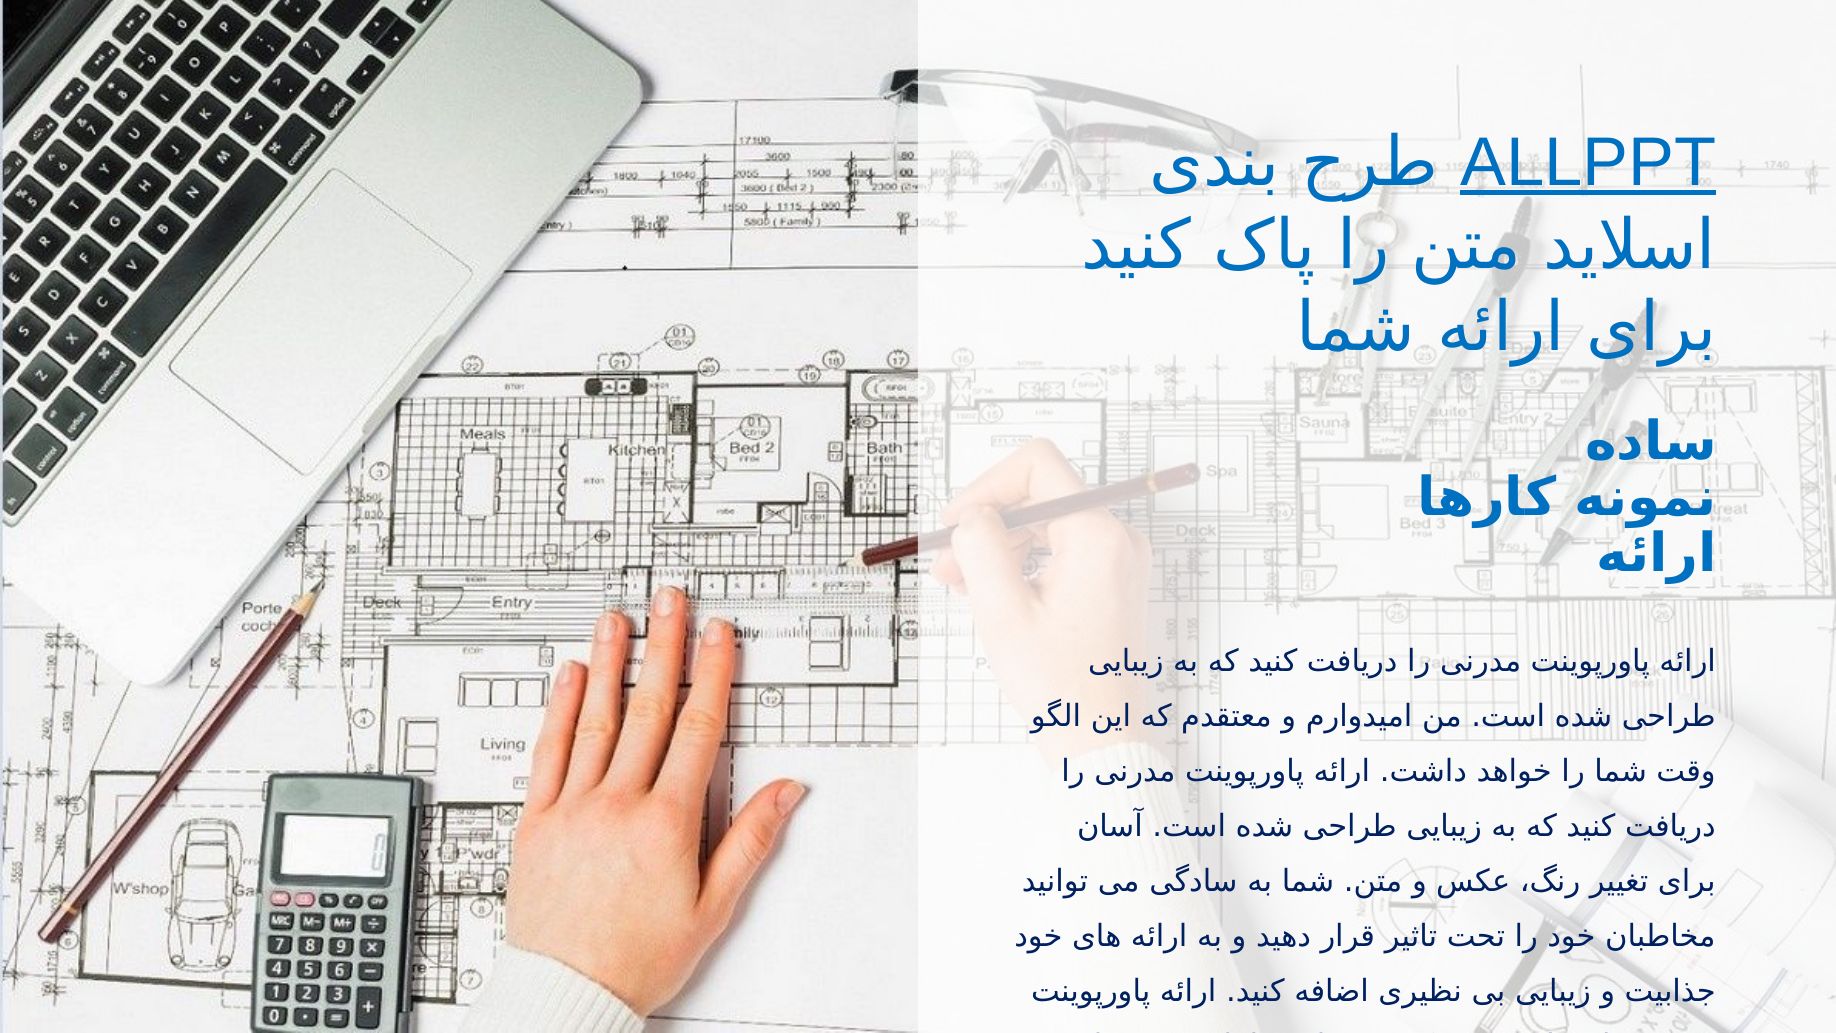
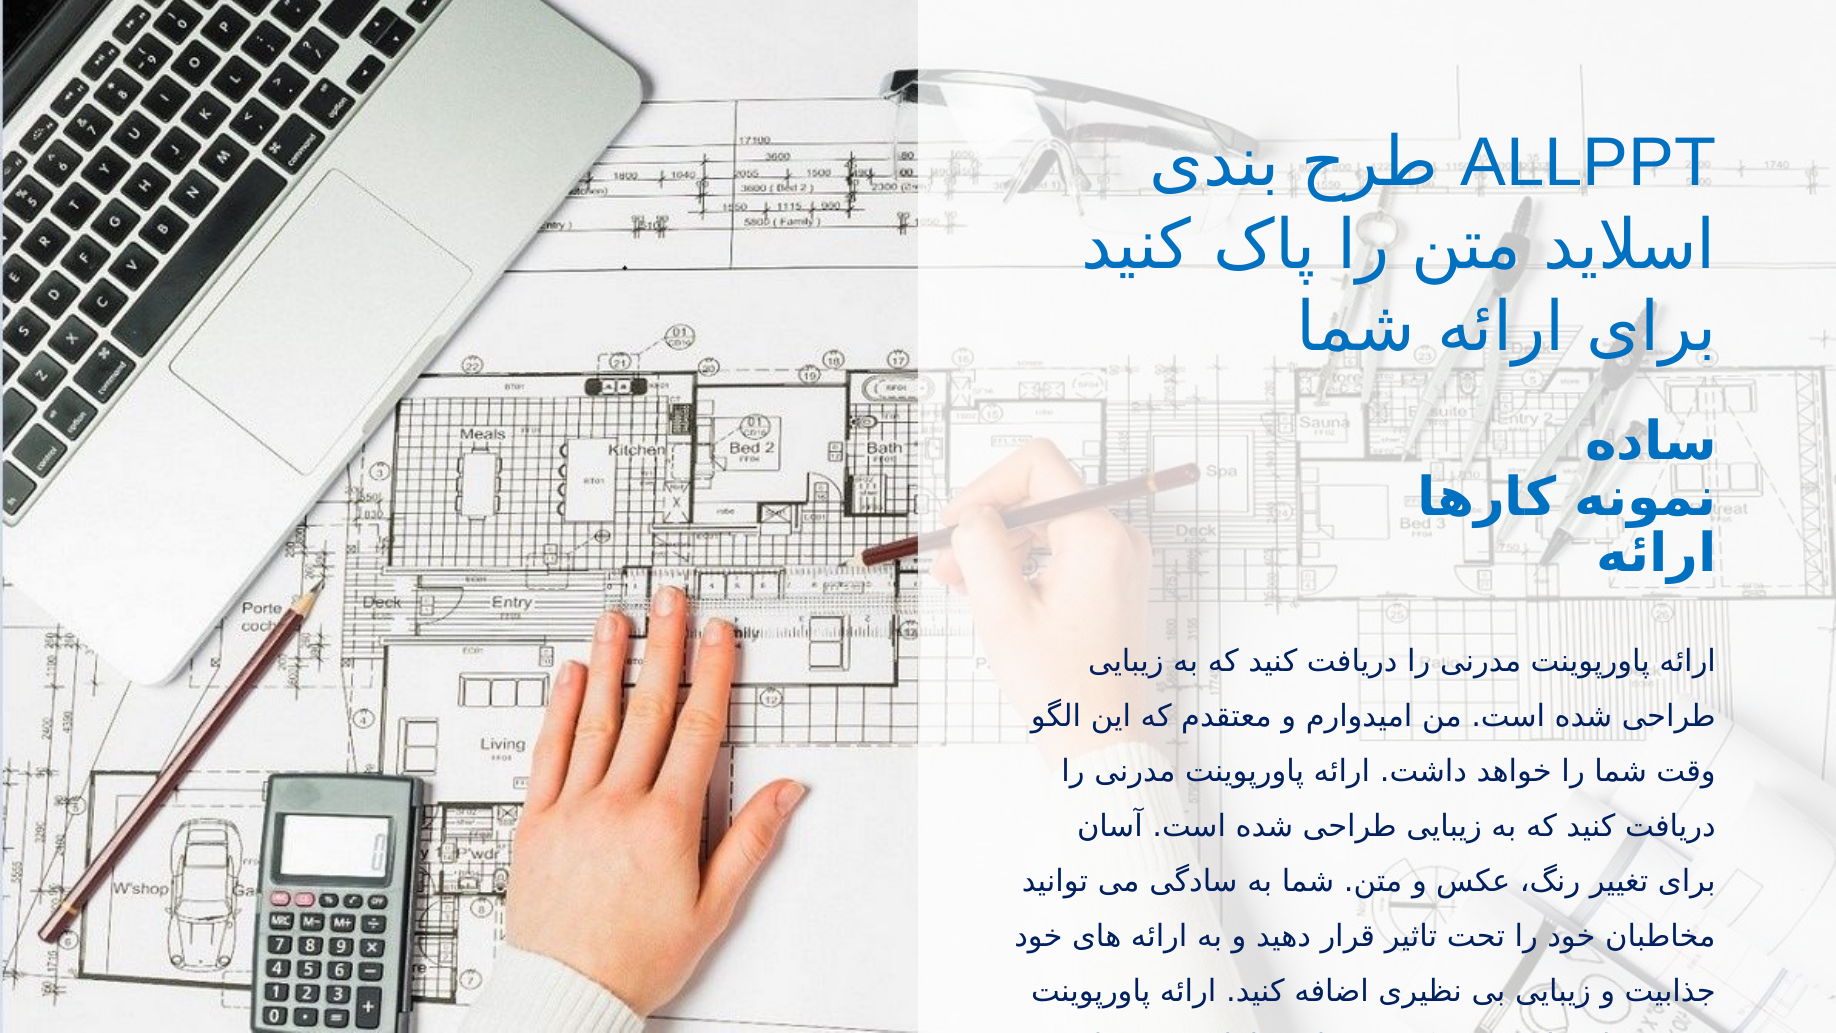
ALLPPT underline: present -> none (1588, 163)
